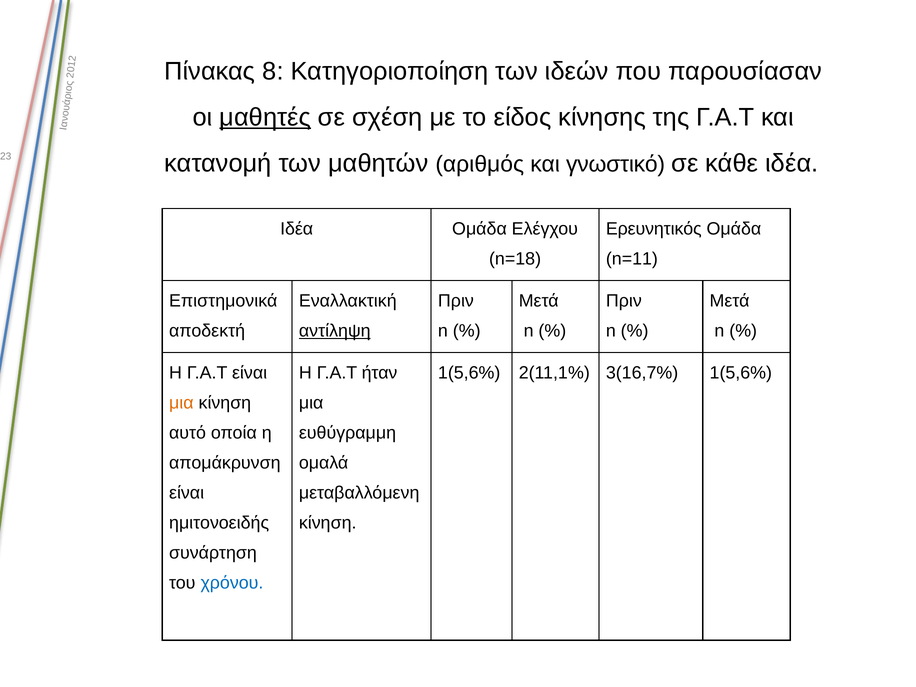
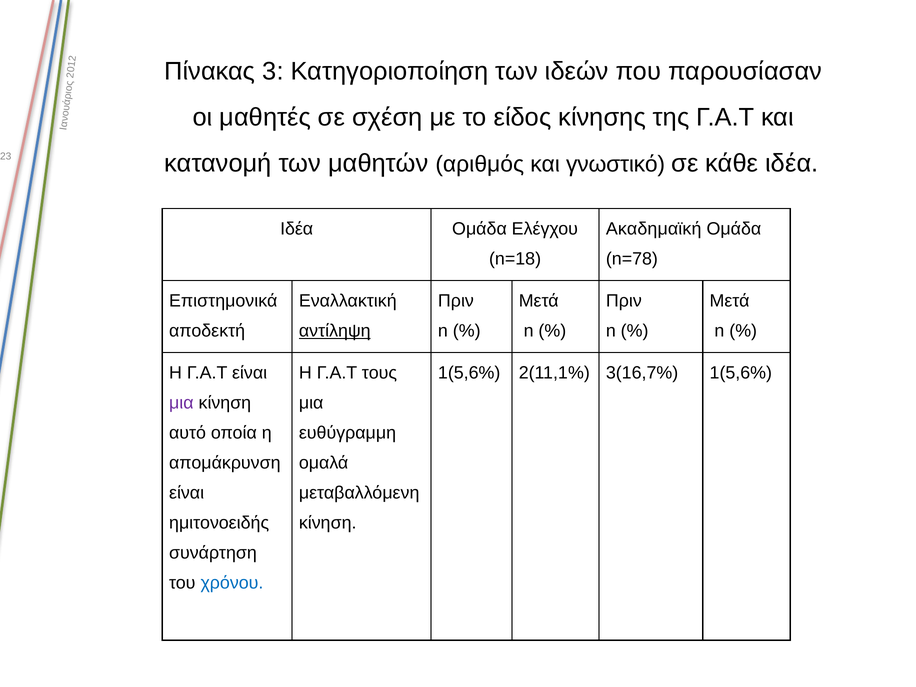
8: 8 -> 3 (273, 72)
μαθητές underline: present -> none (265, 117)
Ερευνητικός: Ερευνητικός -> Ακαδημαϊκή (654, 229)
n=11: n=11 -> n=78 (632, 259)
ήταν: ήταν -> τους (379, 373)
μια colour: orange -> purple (181, 403)
